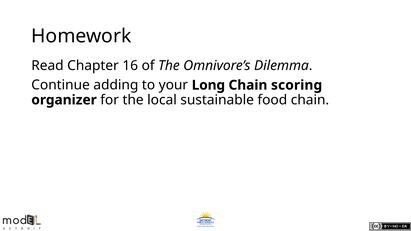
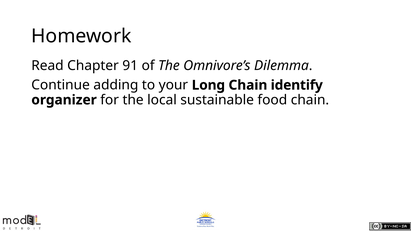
16: 16 -> 91 (130, 66)
scoring: scoring -> identify (297, 85)
